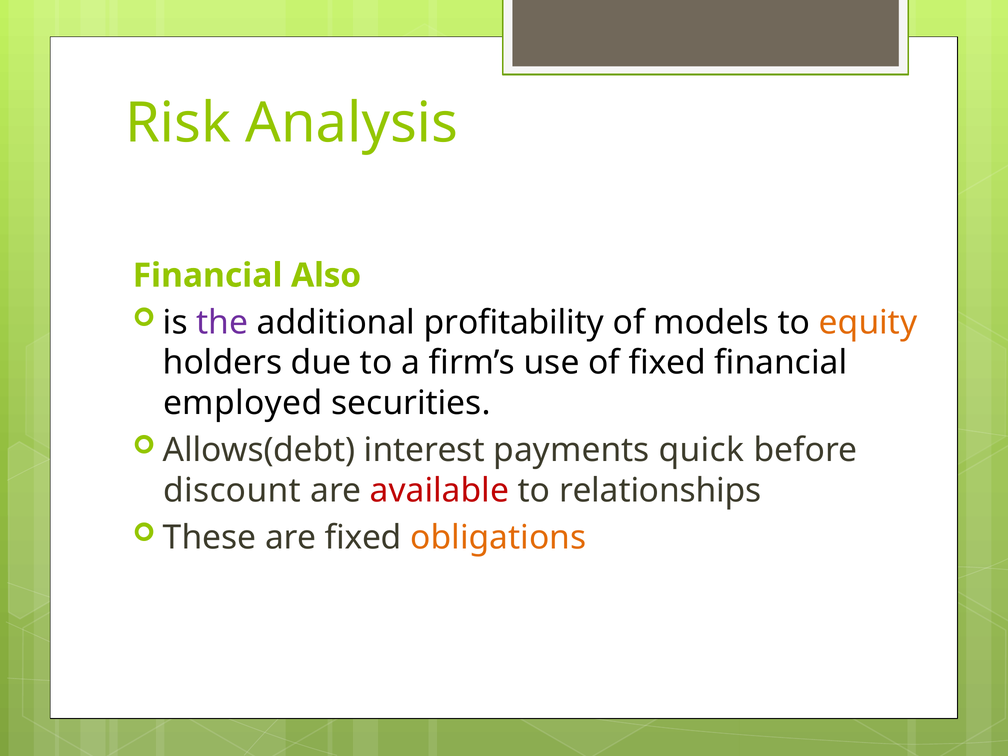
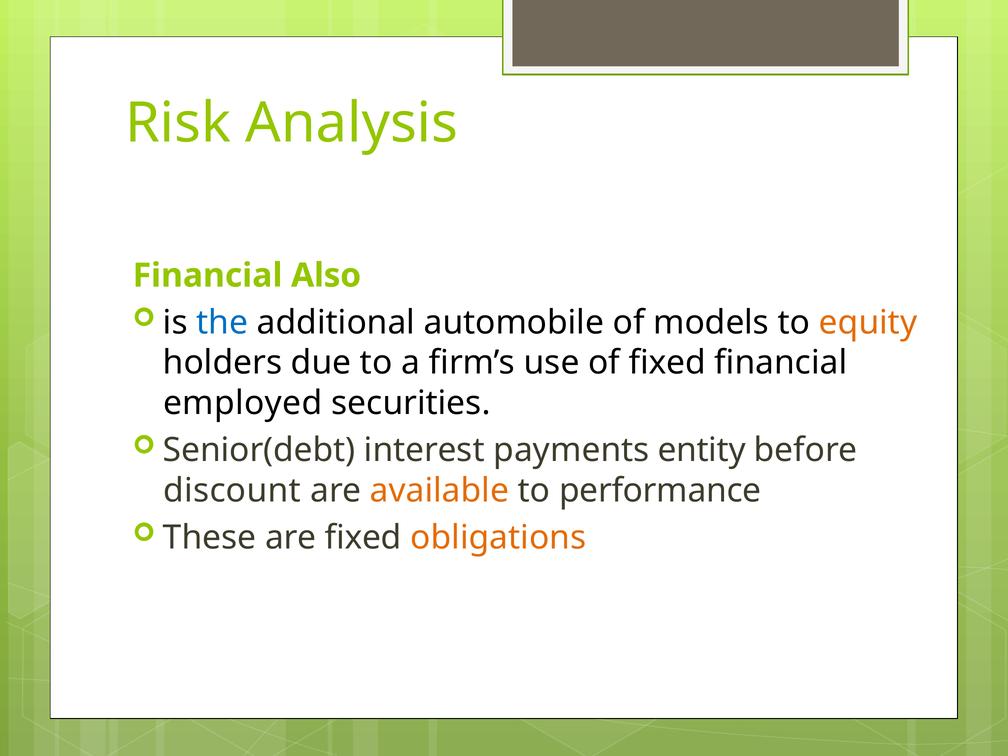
the colour: purple -> blue (222, 323)
profitability: profitability -> automobile (514, 323)
Allows(debt: Allows(debt -> Senior(debt (259, 450)
quick: quick -> entity (702, 450)
available colour: red -> orange (439, 491)
relationships: relationships -> performance (660, 491)
